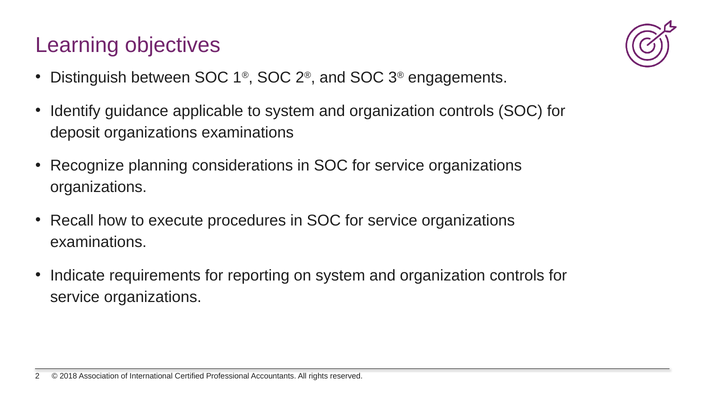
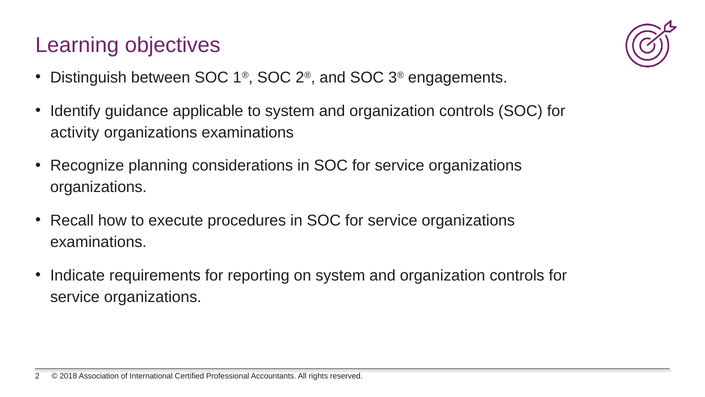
deposit: deposit -> activity (75, 132)
